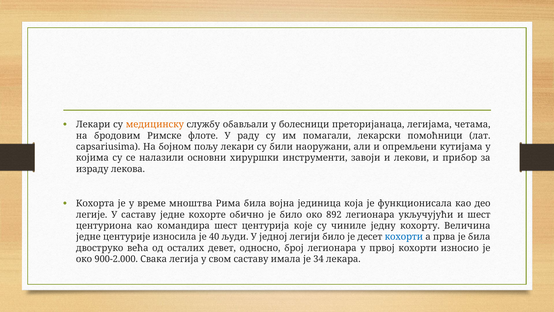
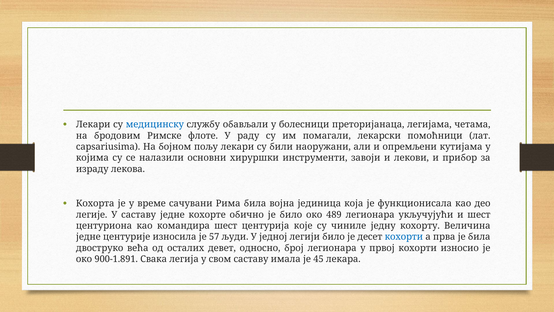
медицинску colour: orange -> blue (155, 124)
мноштва: мноштва -> сачувани (191, 203)
892: 892 -> 489 (334, 214)
40: 40 -> 57 (214, 237)
900-2.000: 900-2.000 -> 900-1.891 (116, 259)
34: 34 -> 45 (318, 259)
